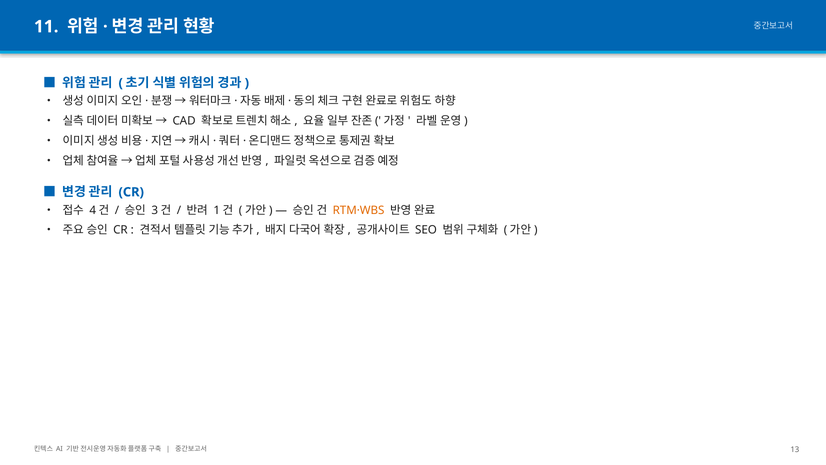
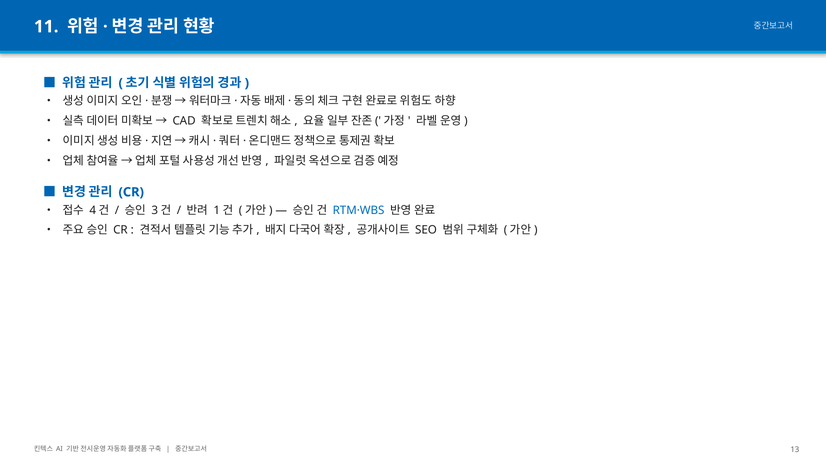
RTM·WBS colour: orange -> blue (359, 210)
